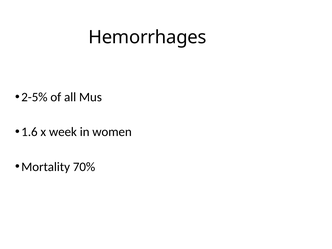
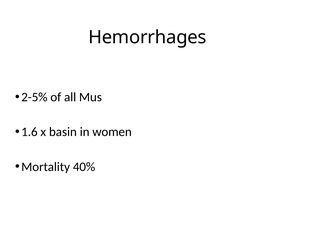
week: week -> basin (63, 132)
70%: 70% -> 40% (84, 167)
